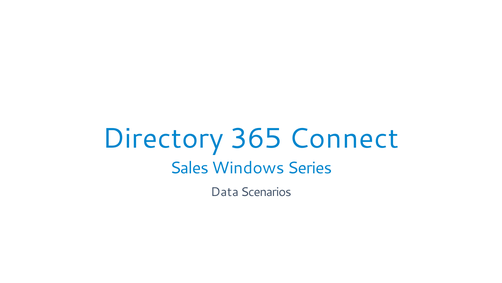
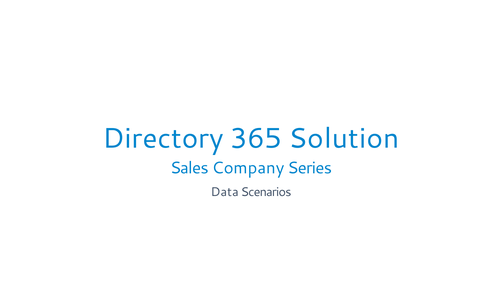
Connect: Connect -> Solution (344, 138)
Windows: Windows -> Company (248, 167)
